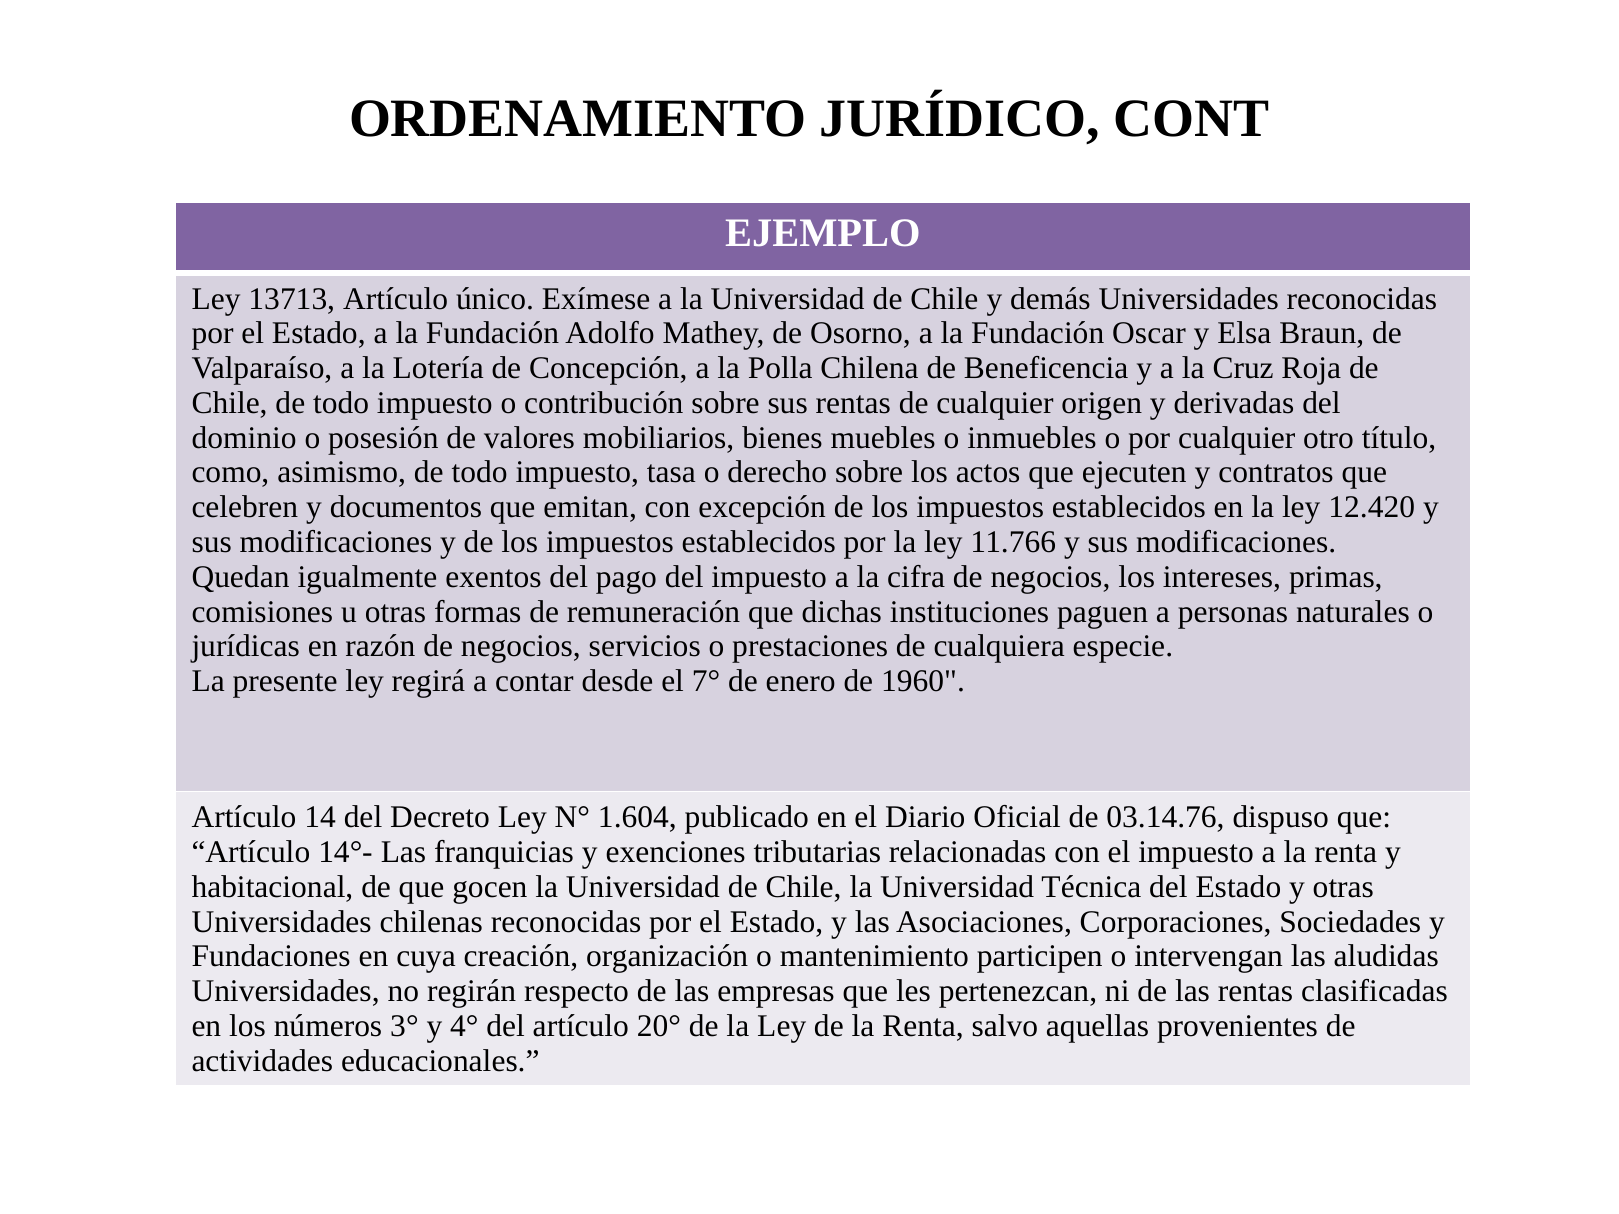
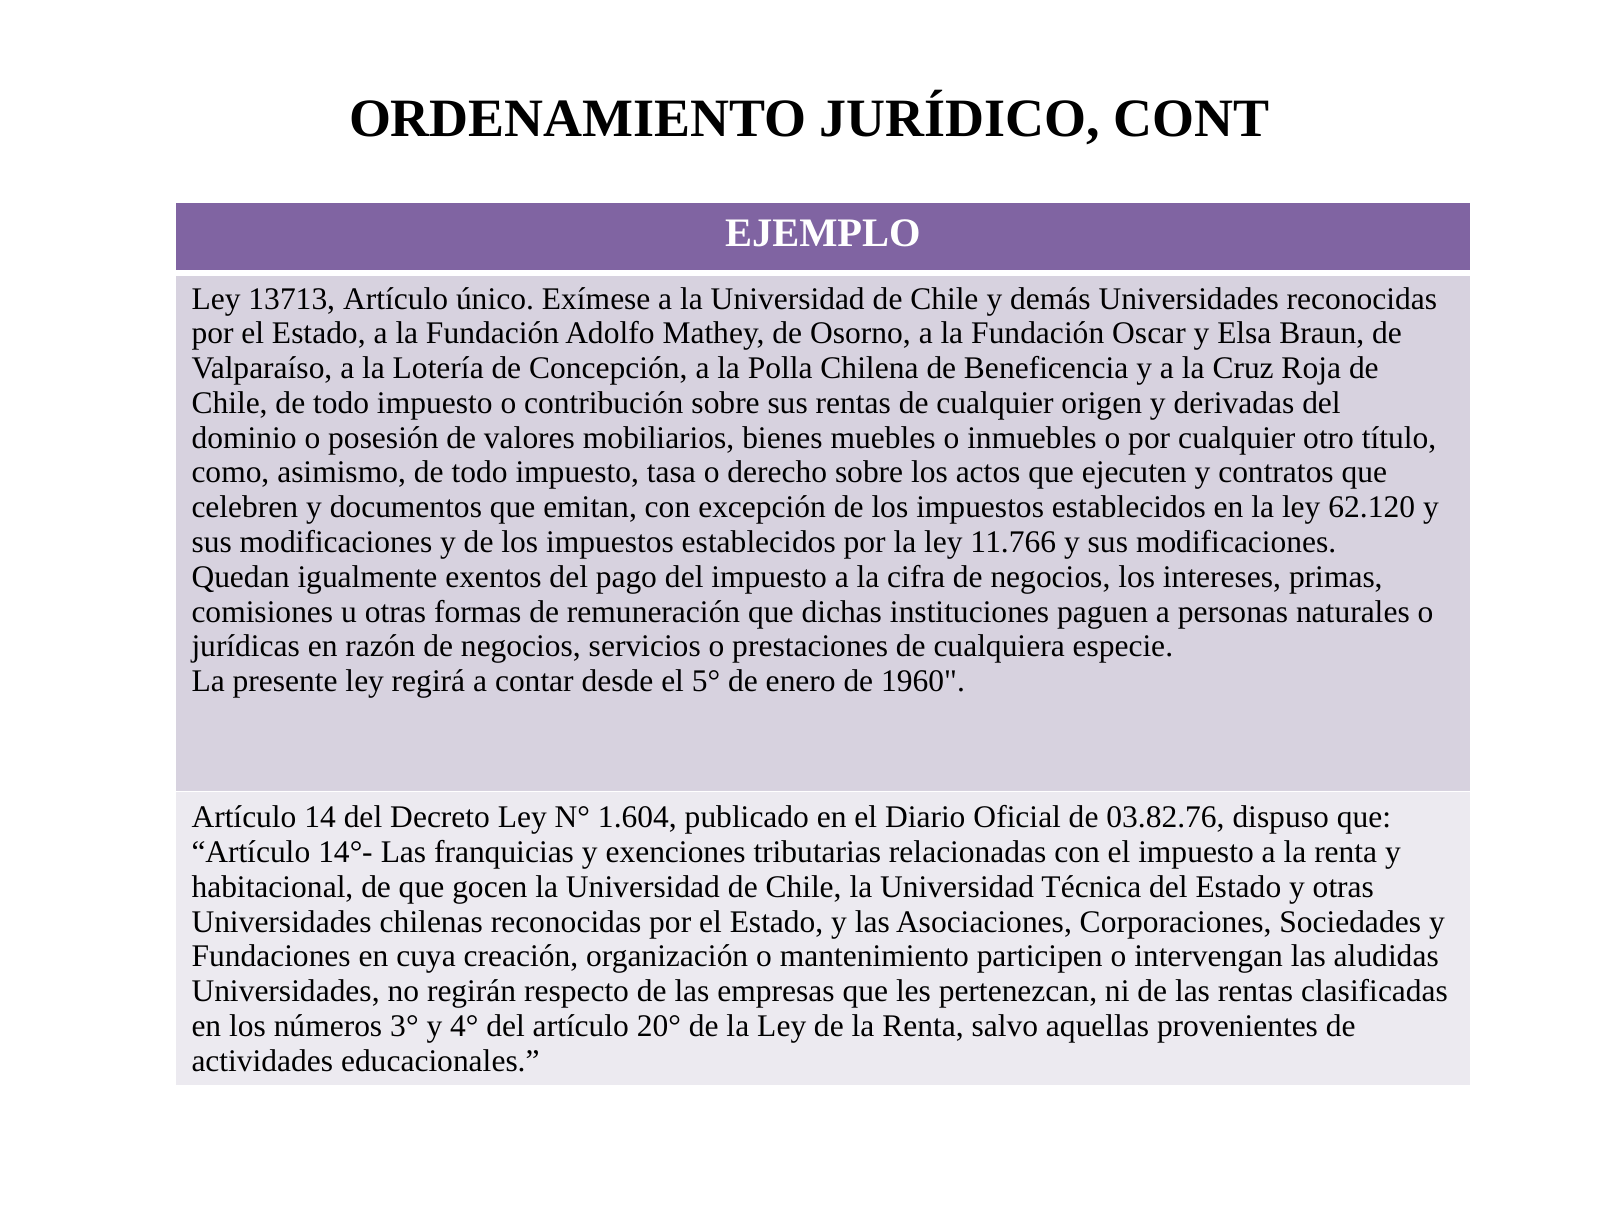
12.420: 12.420 -> 62.120 (1372, 507)
7°: 7° -> 5° (706, 682)
03.14.76: 03.14.76 -> 03.82.76 (1165, 817)
